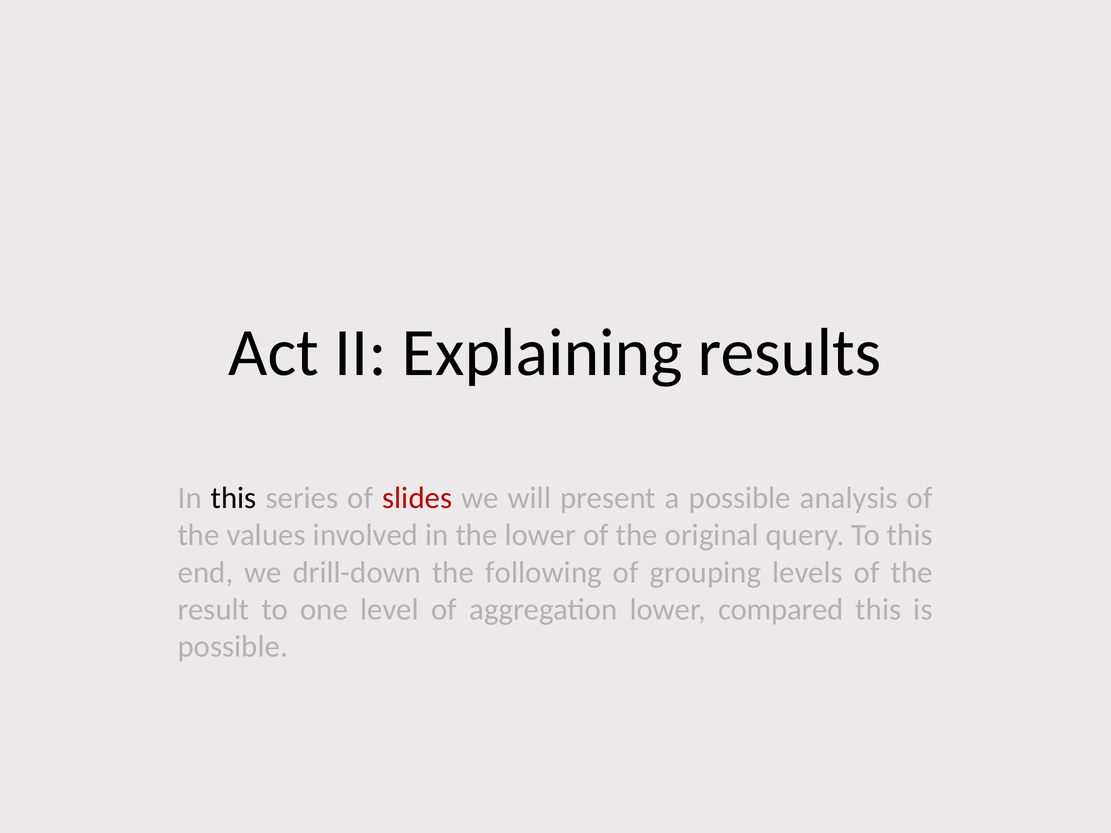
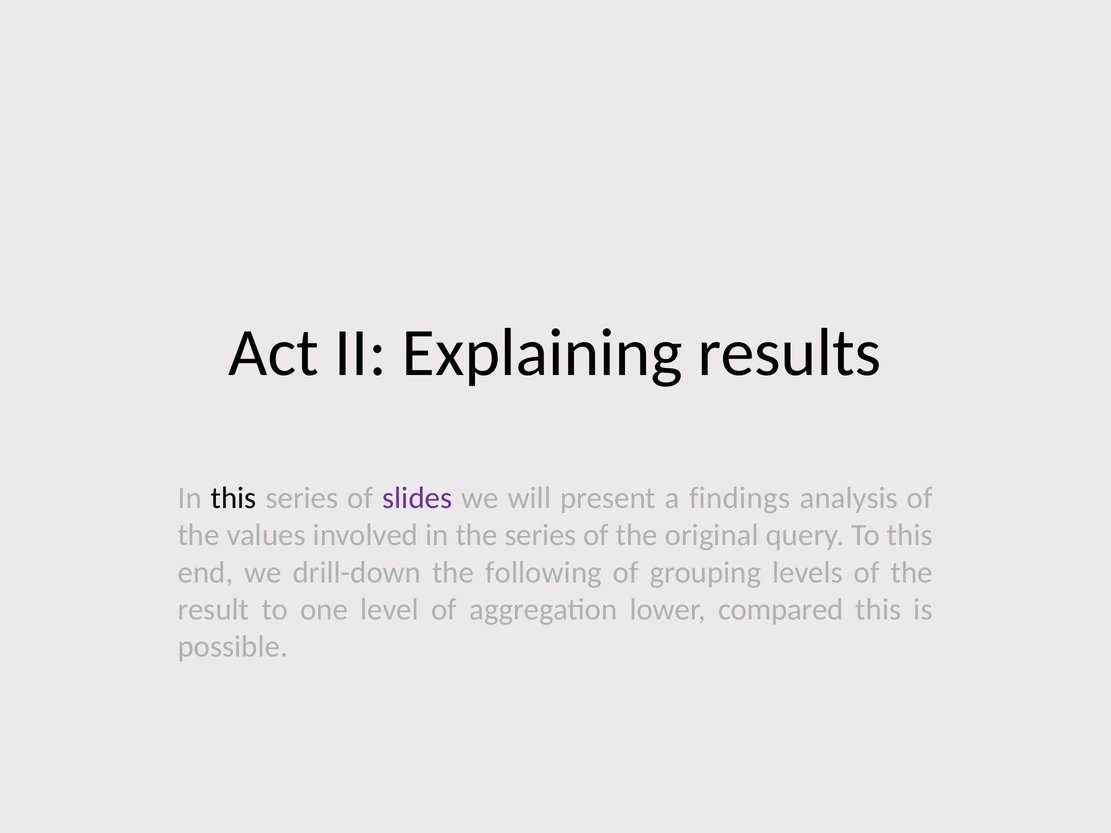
slides colour: red -> purple (417, 498)
a possible: possible -> findings (740, 498)
the lower: lower -> series (540, 535)
